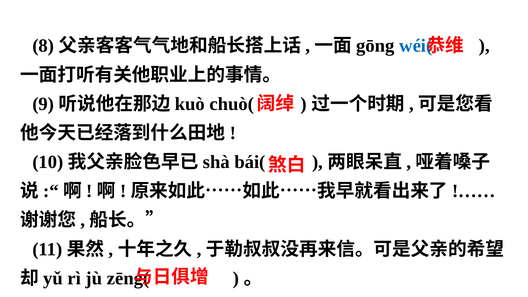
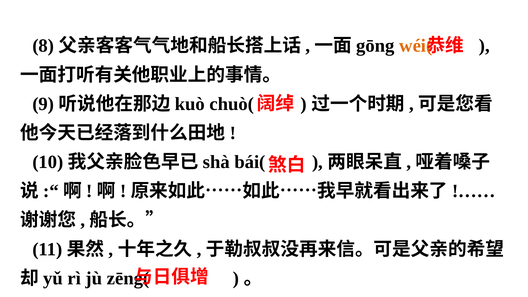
wéi( colour: blue -> orange (416, 46)
